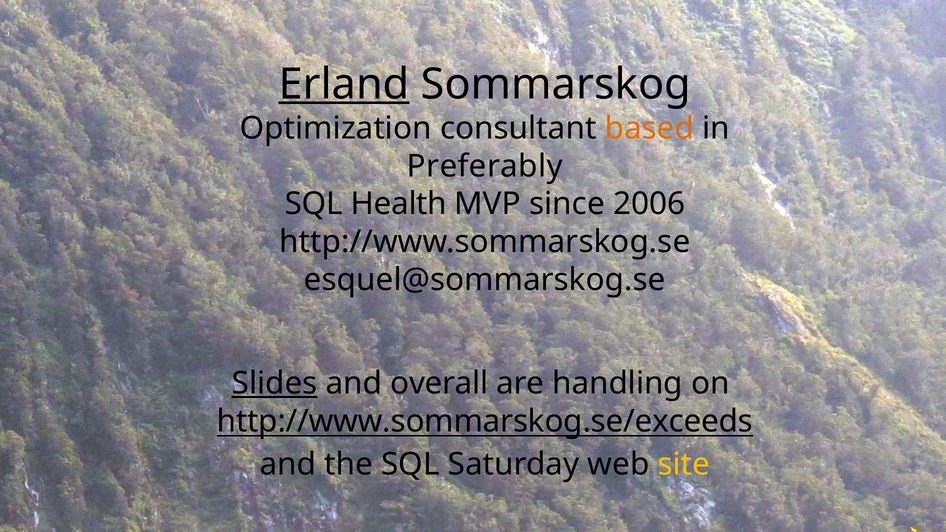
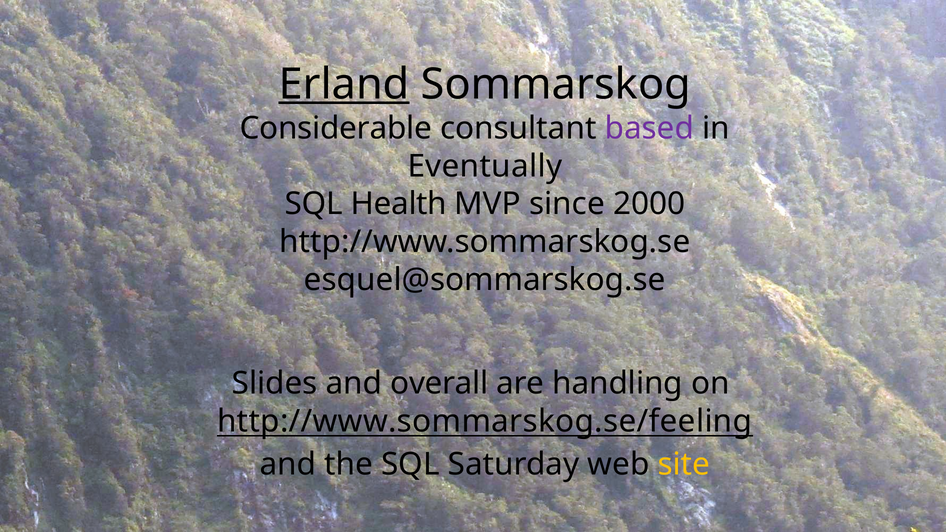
Optimization: Optimization -> Considerable (336, 128)
based colour: orange -> purple (649, 128)
Preferably: Preferably -> Eventually (485, 166)
2006: 2006 -> 2000 (649, 204)
Slides underline: present -> none (275, 383)
http://www.sommarskog.se/exceeds: http://www.sommarskog.se/exceeds -> http://www.sommarskog.se/feeling (485, 421)
